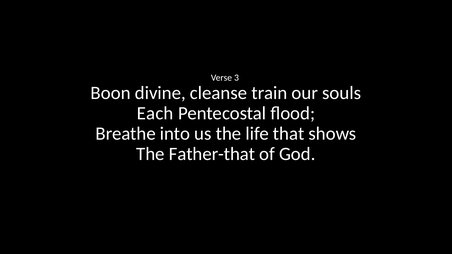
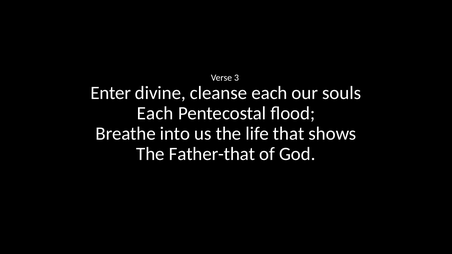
Boon: Boon -> Enter (111, 93)
cleanse train: train -> each (269, 93)
